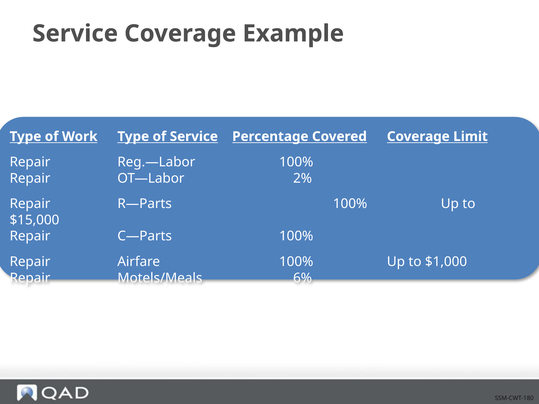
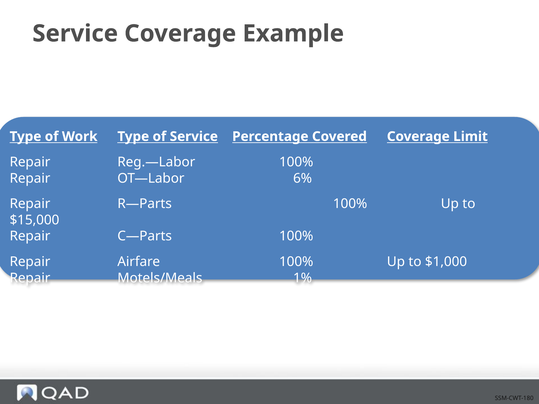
2%: 2% -> 6% (303, 178)
6%: 6% -> 1% (303, 278)
